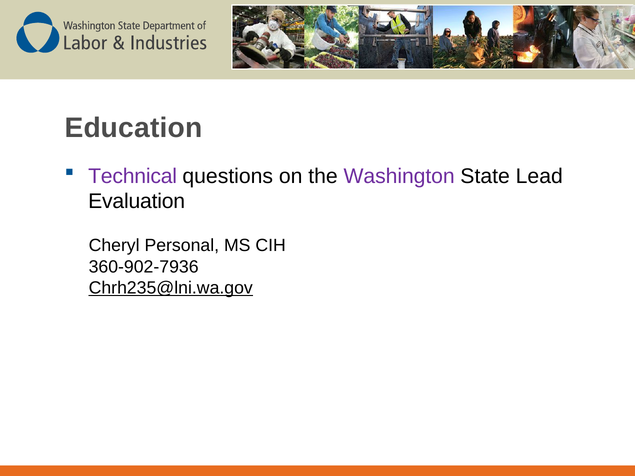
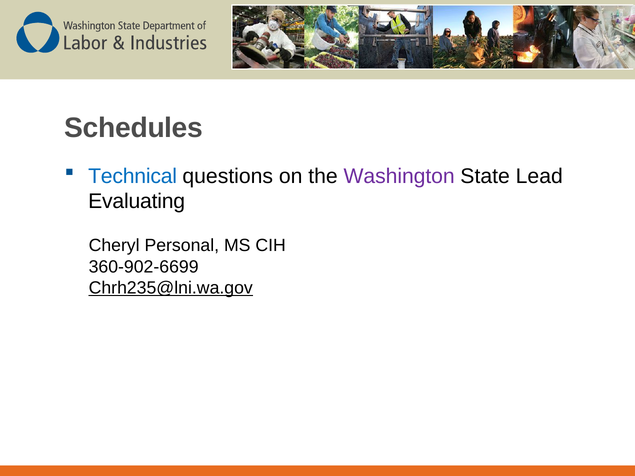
Education: Education -> Schedules (134, 128)
Technical colour: purple -> blue (133, 176)
Evaluation: Evaluation -> Evaluating (137, 202)
360-902-7936: 360-902-7936 -> 360-902-6699 (144, 267)
